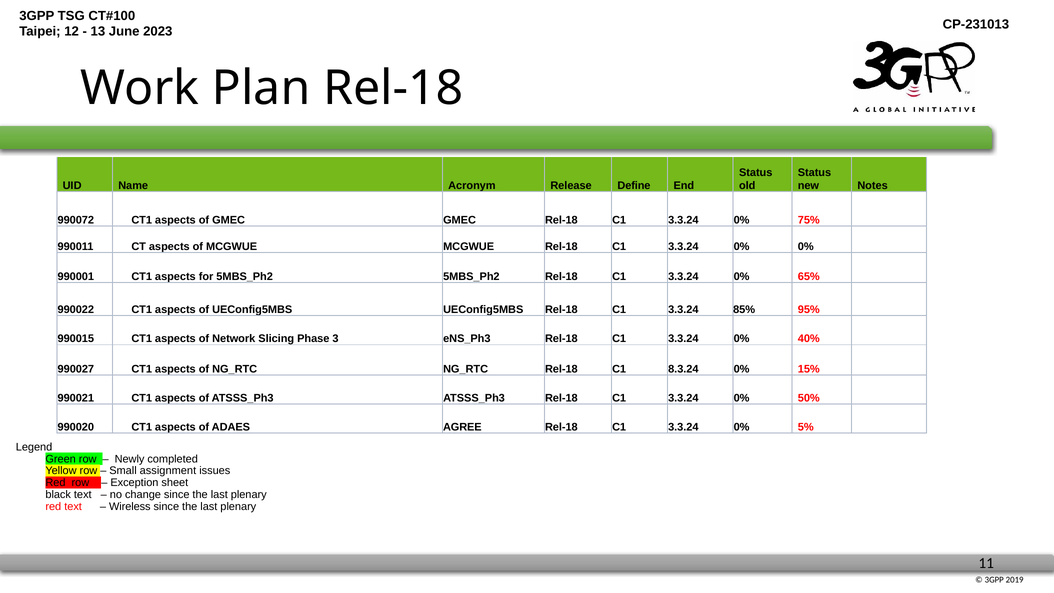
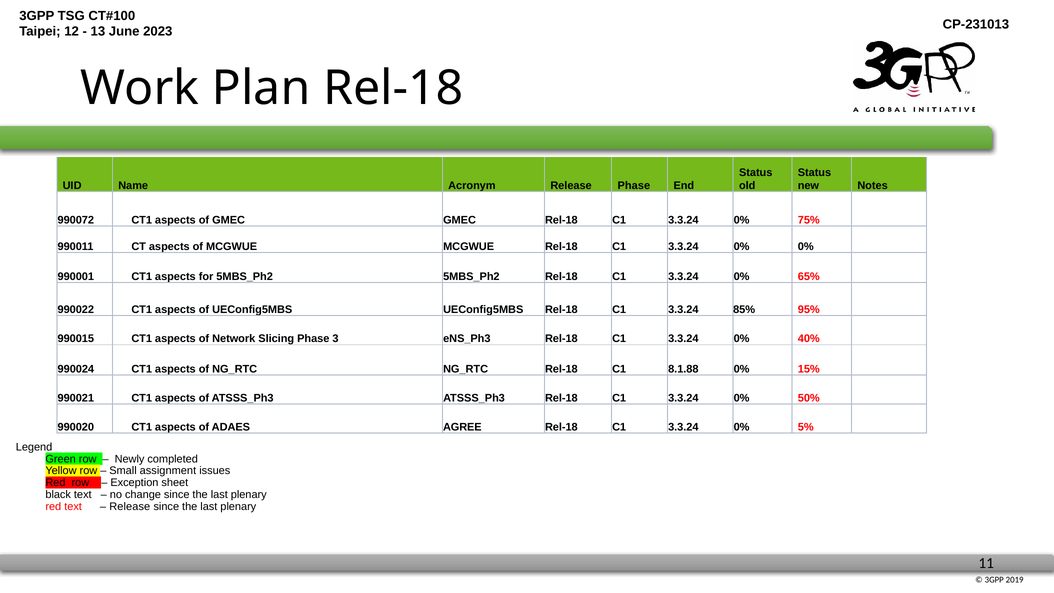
Release Define: Define -> Phase (634, 186)
990027: 990027 -> 990024 (76, 369)
8.3.24: 8.3.24 -> 8.1.88 (683, 369)
Wireless: Wireless -> Release (130, 506)
